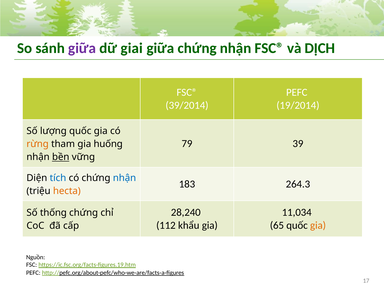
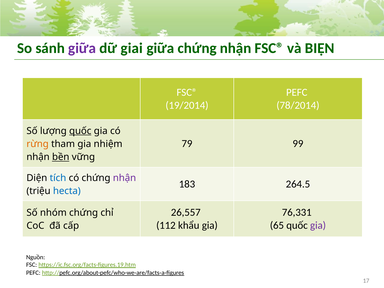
DỊCH: DỊCH -> BIỆN (320, 48)
39/2014: 39/2014 -> 19/2014 (187, 105)
19/2014: 19/2014 -> 78/2014 (298, 105)
quốc underline: none -> present (80, 131)
39: 39 -> 99 (298, 144)
huống: huống -> nhiệm (108, 144)
nhận colour: blue -> purple (124, 178)
264.3: 264.3 -> 264.5 (298, 184)
hecta colour: orange -> blue (67, 191)
28,240: 28,240 -> 26,557 (186, 212)
11,034: 11,034 -> 76,331 (297, 212)
thống: thống -> nhóm (53, 213)
gia colour: orange -> purple (318, 225)
